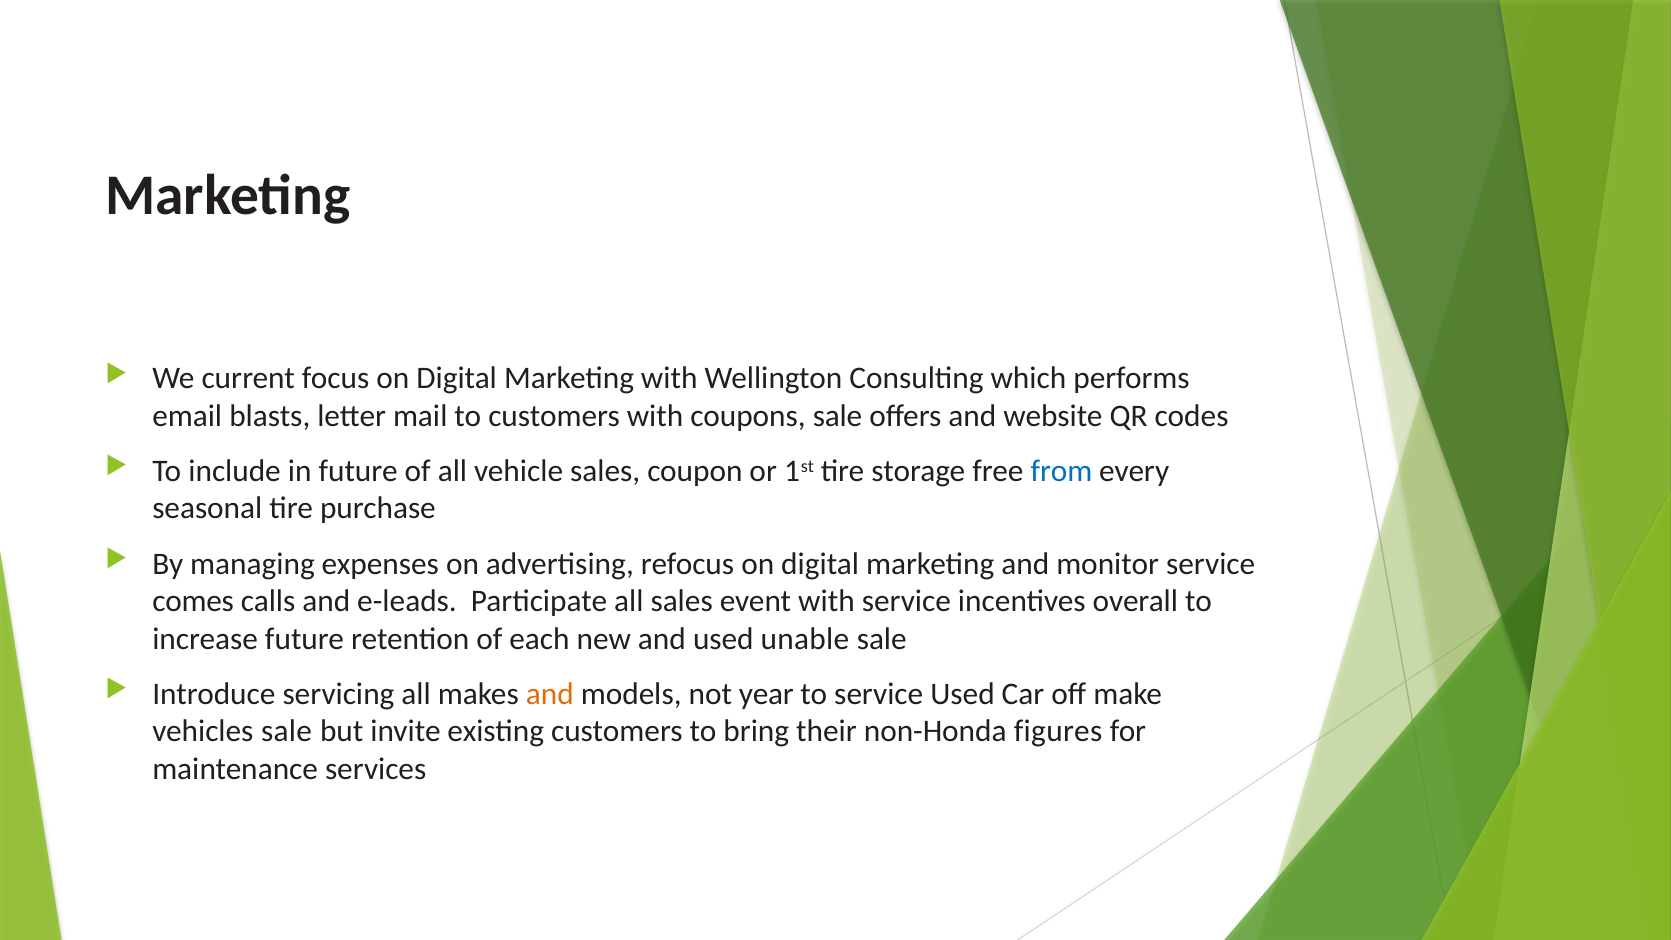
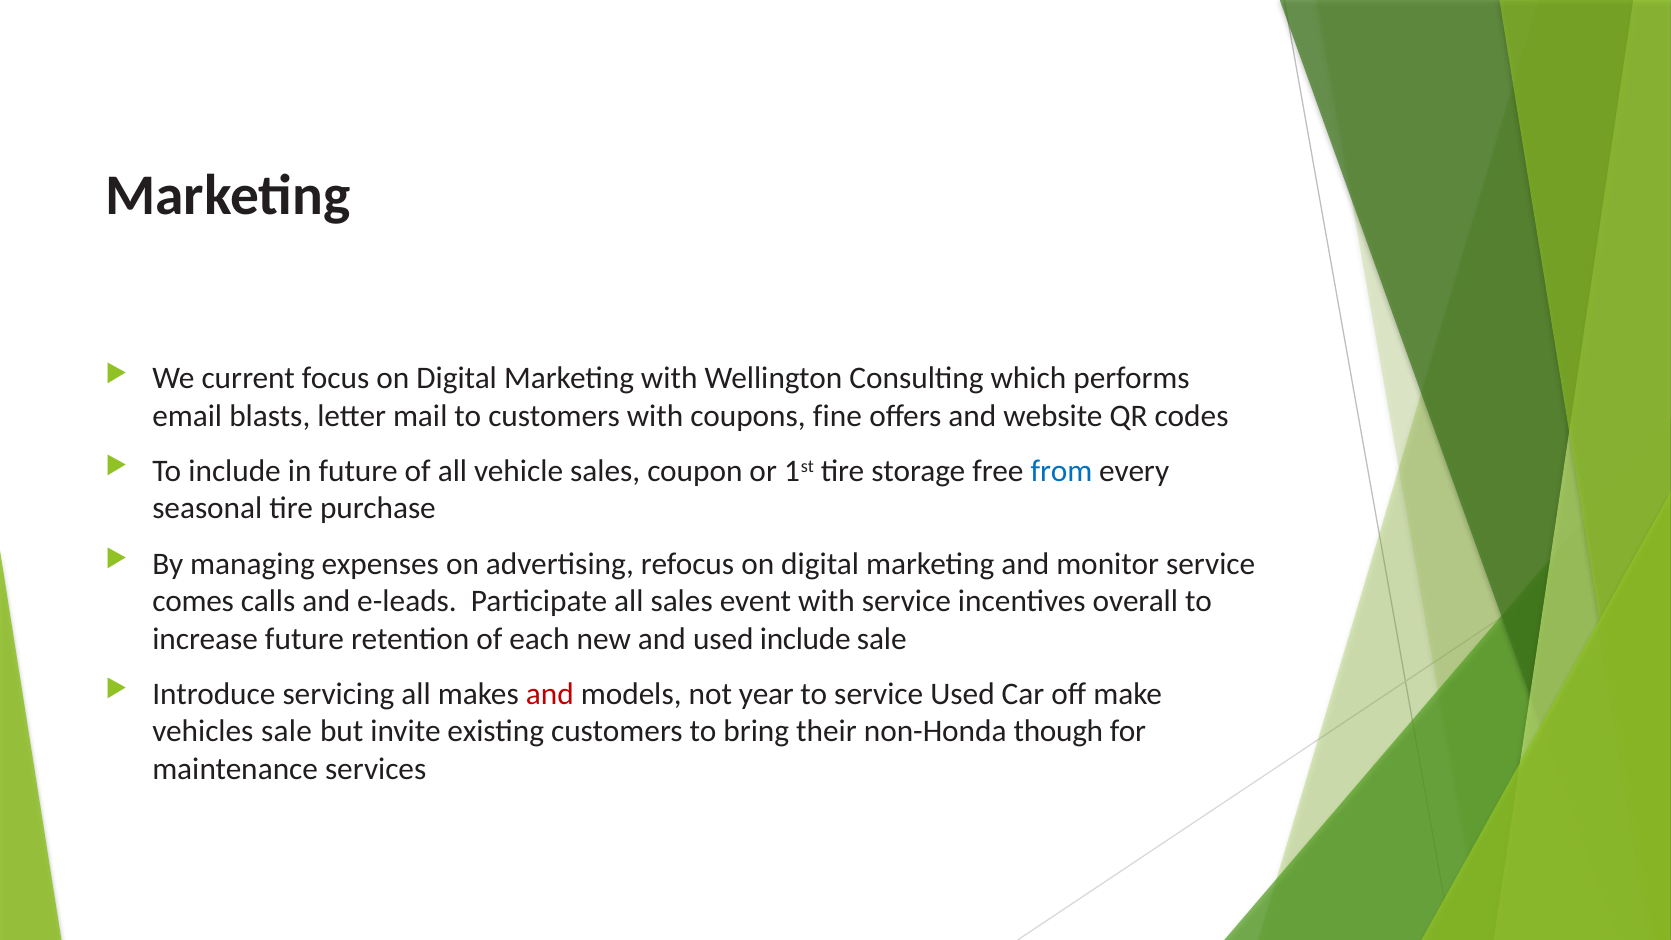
coupons sale: sale -> fine (837, 416)
used unable: unable -> include (805, 639)
and colour: orange -> red (550, 694)
figures: figures -> though (1058, 731)
